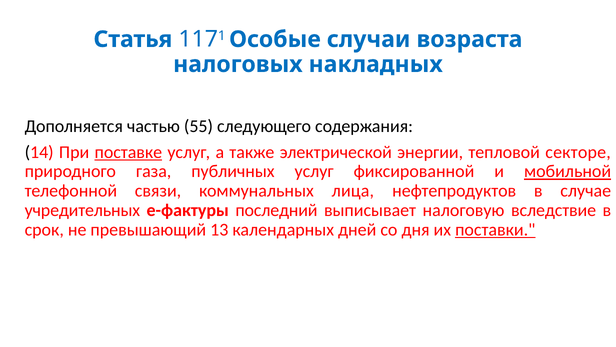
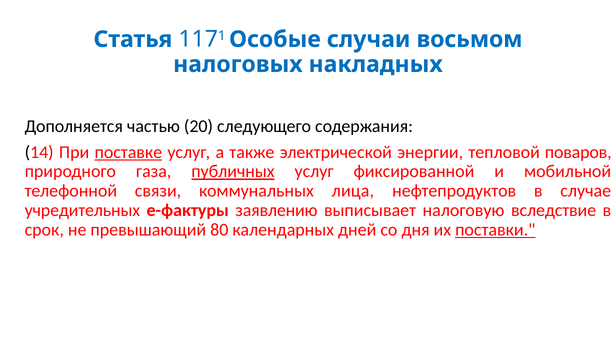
возраста: возраста -> восьмом (470, 39)
55: 55 -> 20 (198, 126)
секторе: секторе -> поваров (578, 152)
публичных underline: none -> present (233, 171)
мобильной underline: present -> none (568, 171)
последний: последний -> заявлению (276, 210)
13: 13 -> 80 (219, 230)
